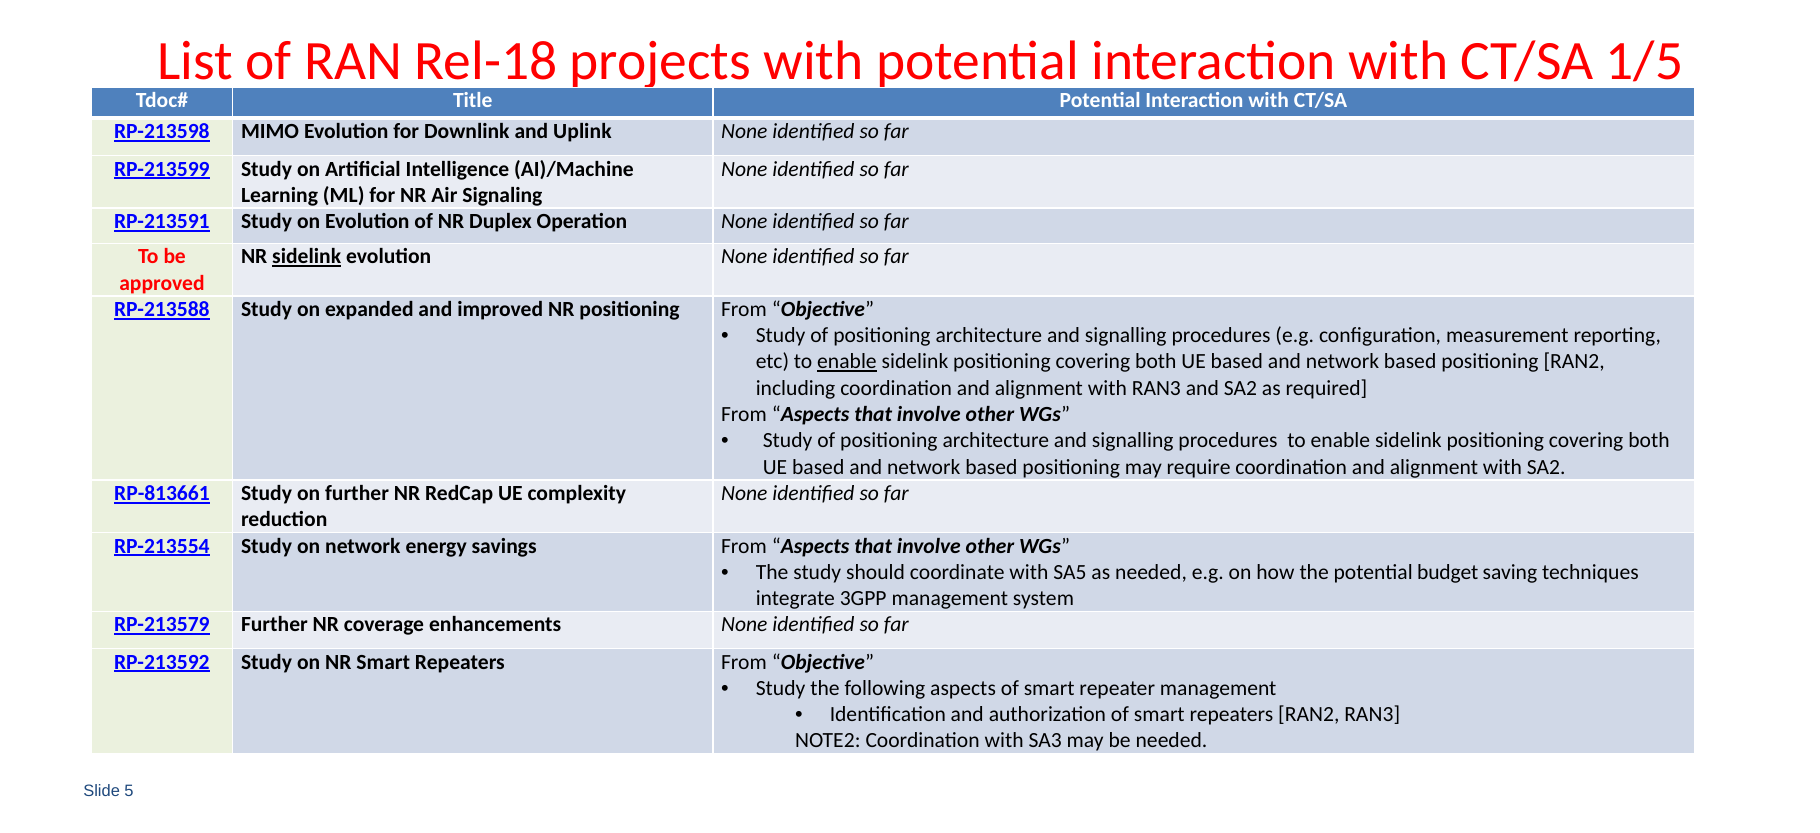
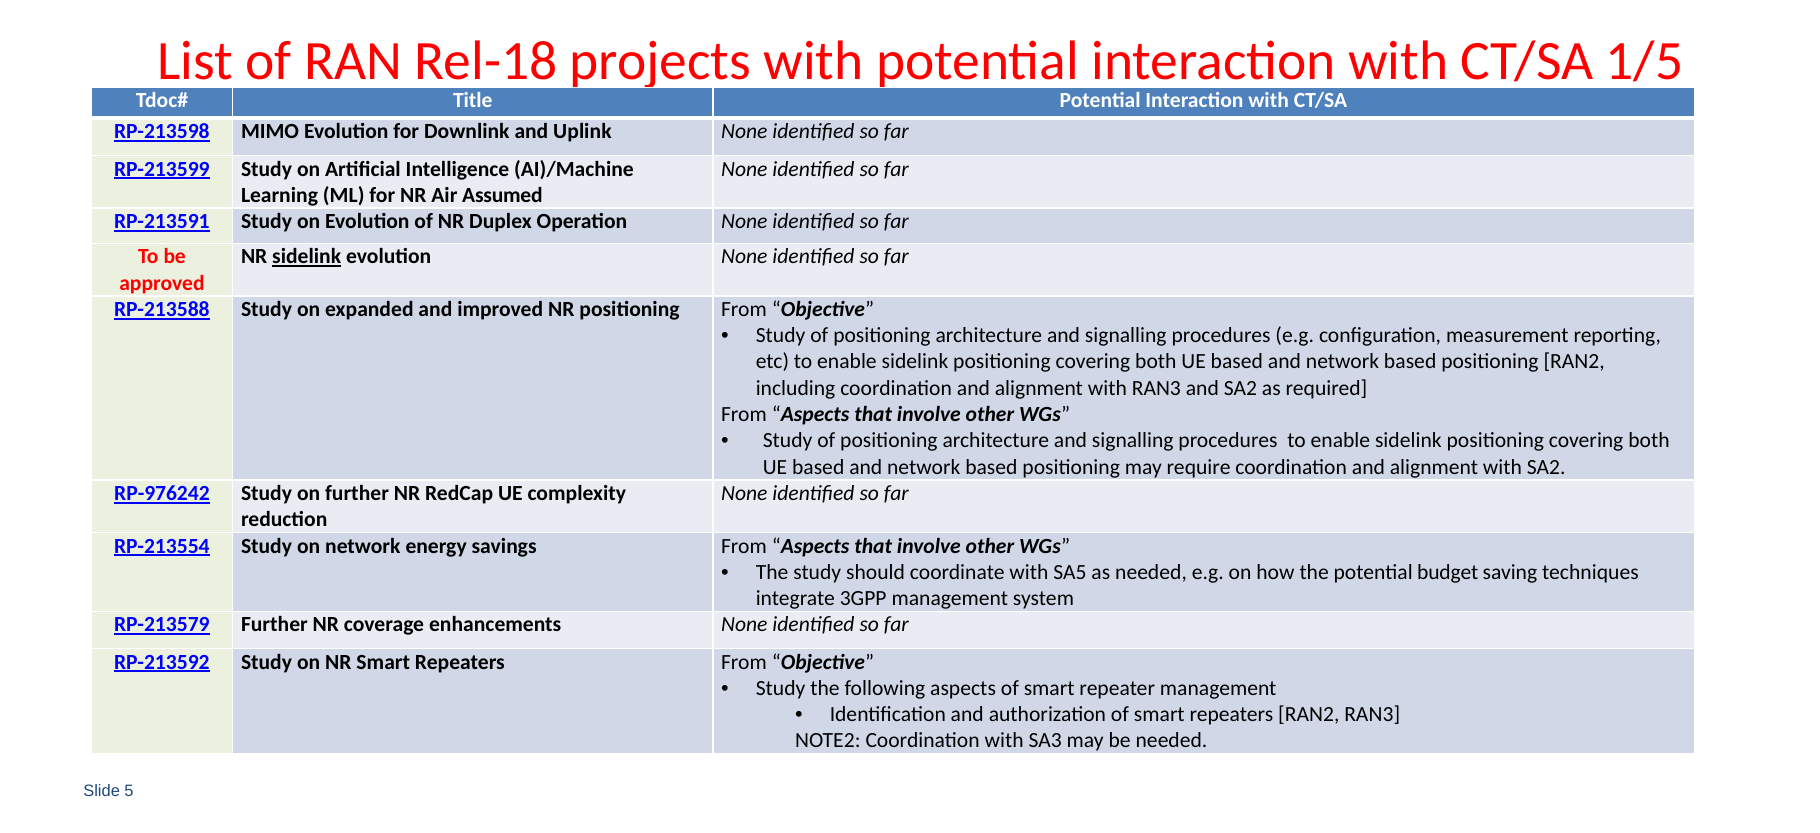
Signaling: Signaling -> Assumed (502, 195)
enable underline: present -> none (847, 362)
RP-813661: RP-813661 -> RP-976242 (162, 493)
